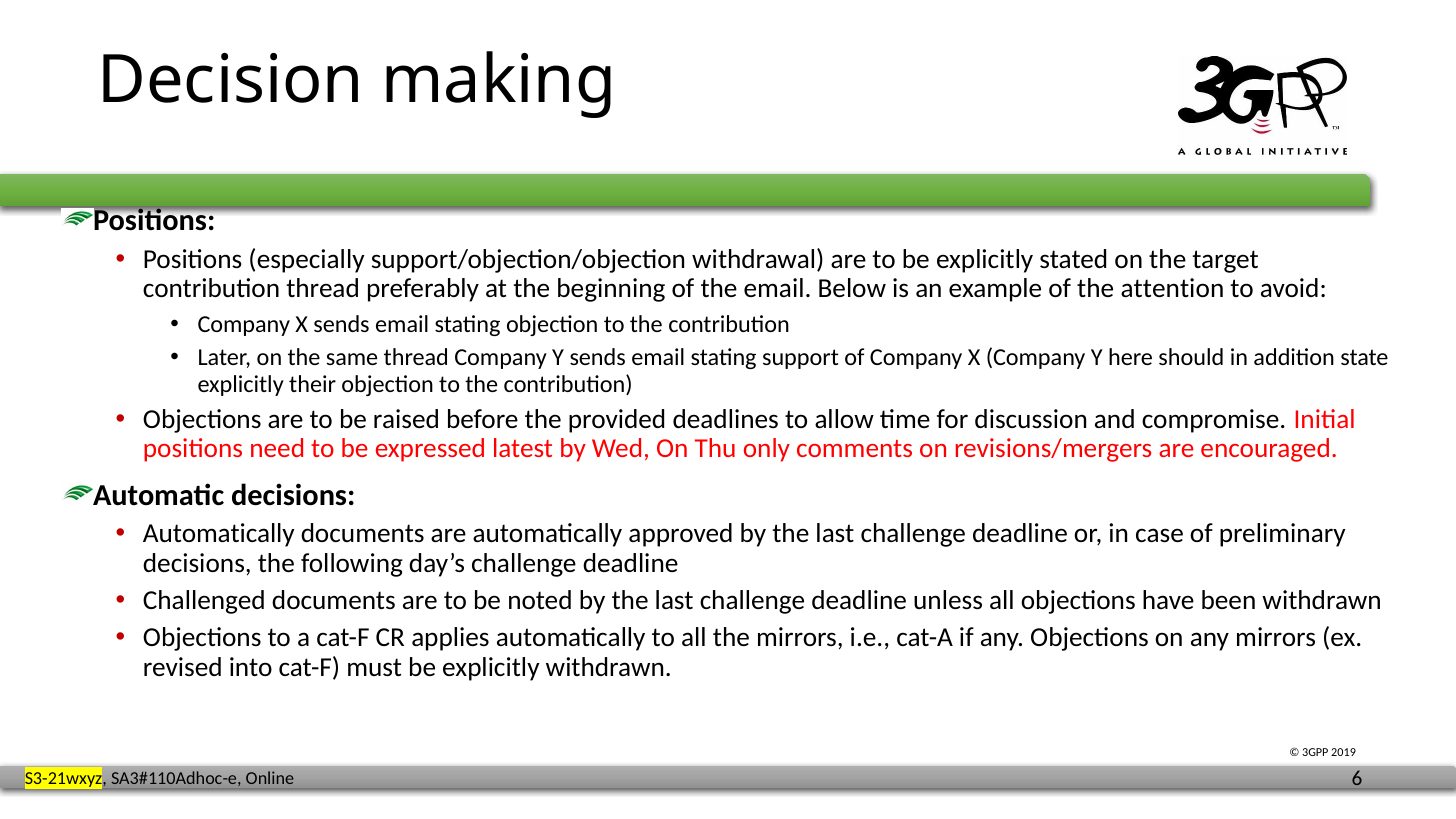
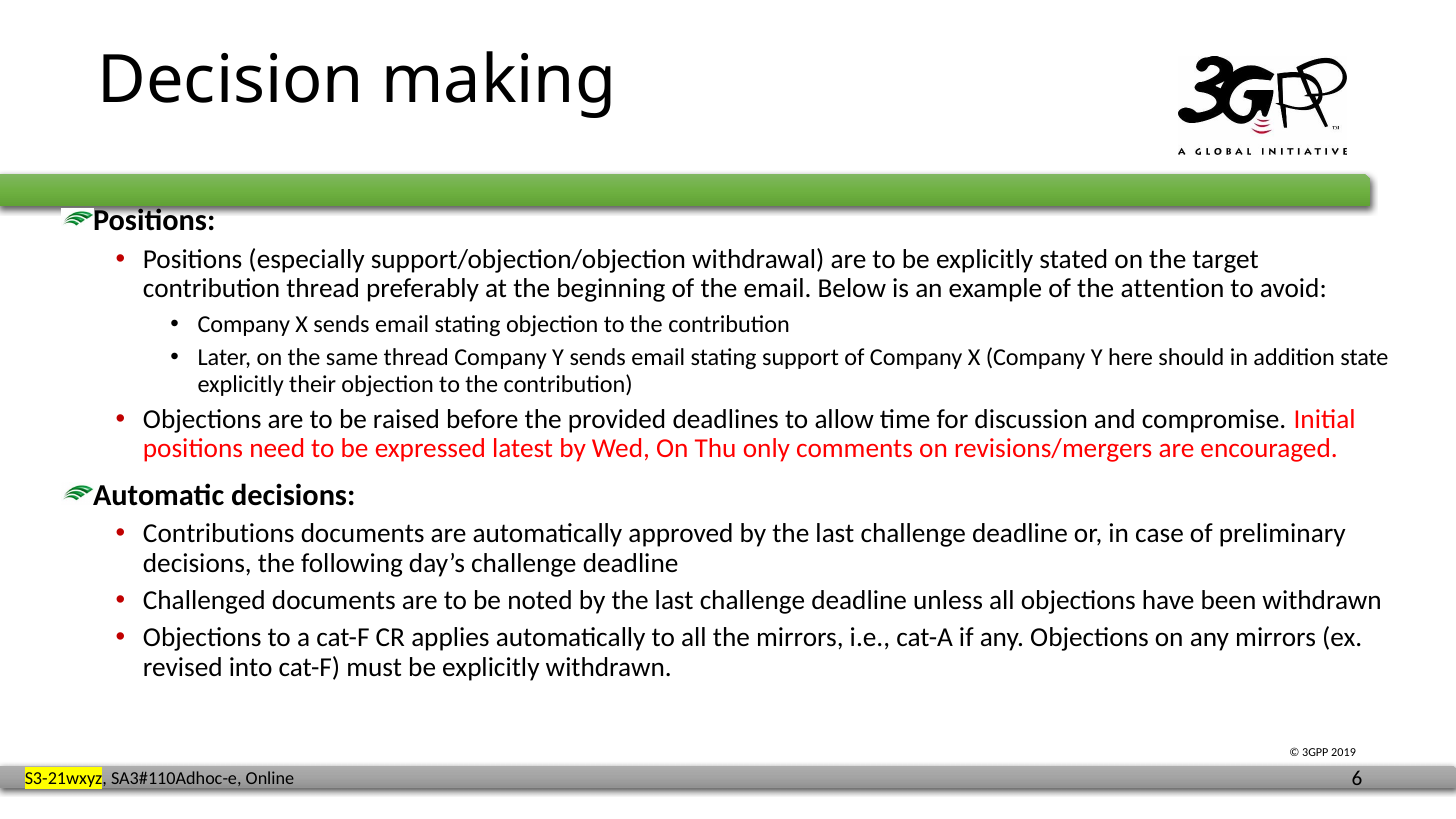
Automatically: Automatically -> Contributions (219, 534)
